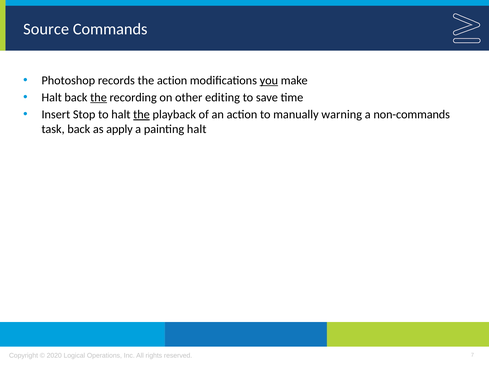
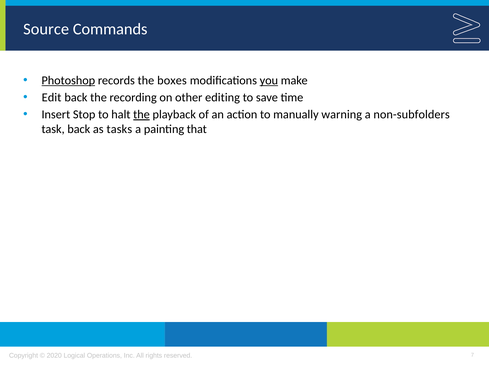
Photoshop underline: none -> present (68, 80)
the action: action -> boxes (172, 80)
Halt: Halt -> Edit (52, 97)
the underline: present -> none (99, 97)
non-commands: non-commands -> non-subfolders (412, 115)
apply: apply -> tasks (119, 129)
painting halt: halt -> that (197, 129)
